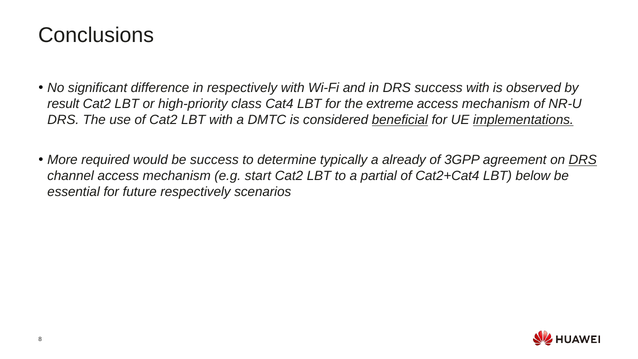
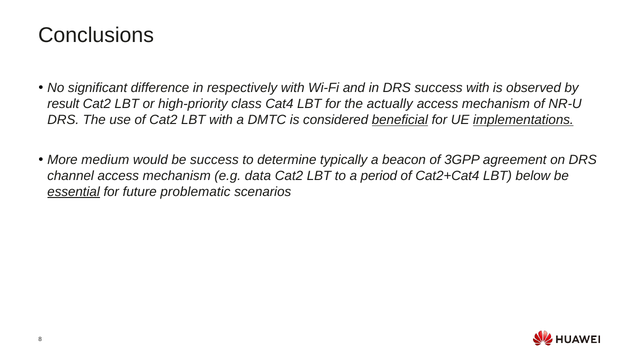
extreme: extreme -> actually (390, 104)
required: required -> medium (105, 160)
already: already -> beacon (404, 160)
DRS underline: present -> none (583, 160)
start: start -> data (258, 176)
partial: partial -> period (379, 176)
essential underline: none -> present (74, 192)
future respectively: respectively -> problematic (195, 192)
